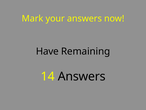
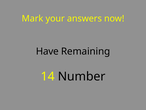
14 Answers: Answers -> Number (82, 76)
